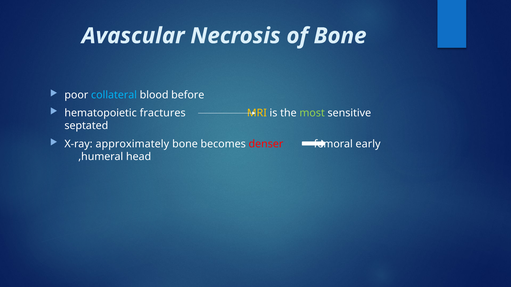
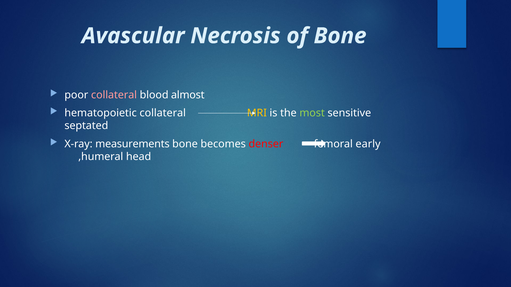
collateral colour: light blue -> pink (114, 95)
before: before -> almost (188, 95)
hematopoietic fractures: fractures -> collateral (163, 113)
approximately: approximately -> measurements (132, 144)
